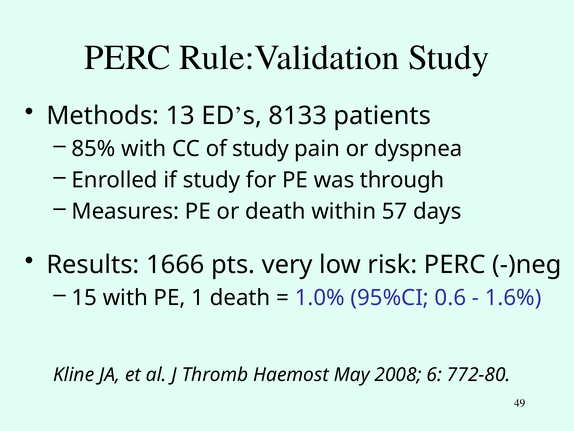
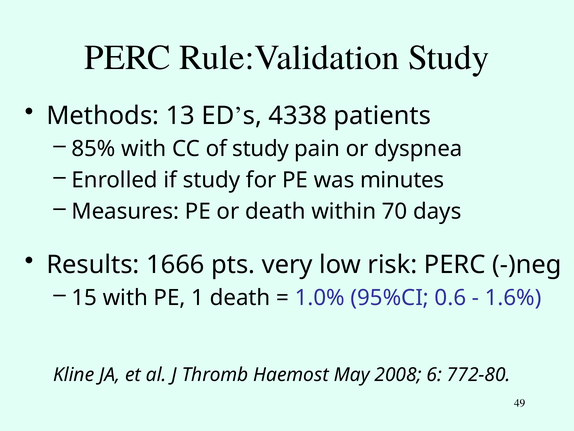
8133: 8133 -> 4338 (298, 116)
through: through -> minutes (402, 180)
57: 57 -> 70 (395, 211)
